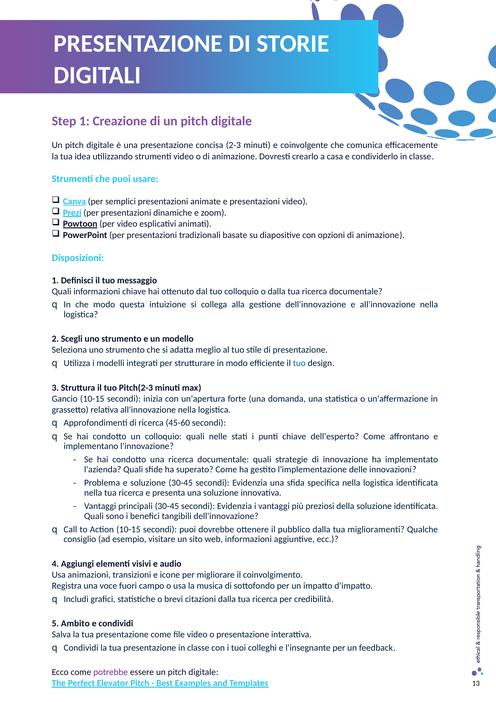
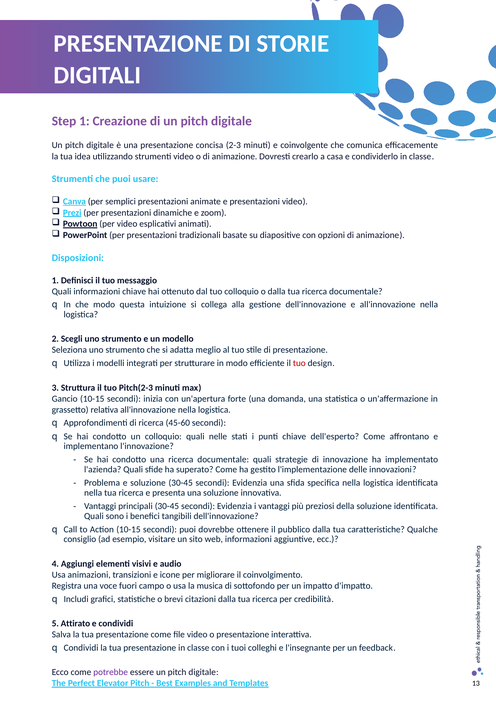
tuo colour: blue -> red (299, 363)
miglioramenti: miglioramenti -> caratteristiche (376, 529)
Ambito: Ambito -> Attirato (75, 623)
